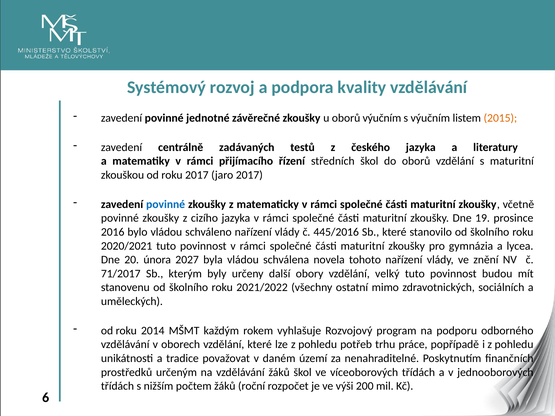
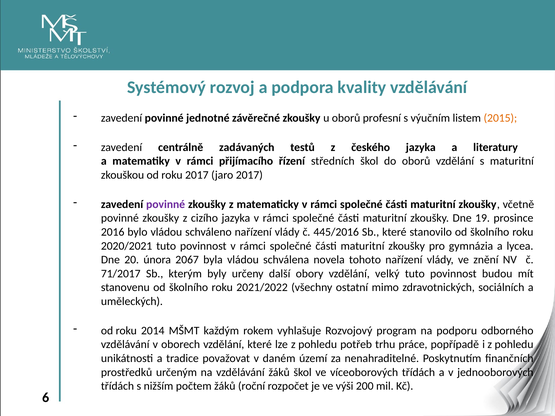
oborů výučním: výučním -> profesní (382, 118)
povinné colour: blue -> purple (166, 204)
2027: 2027 -> 2067 (187, 260)
